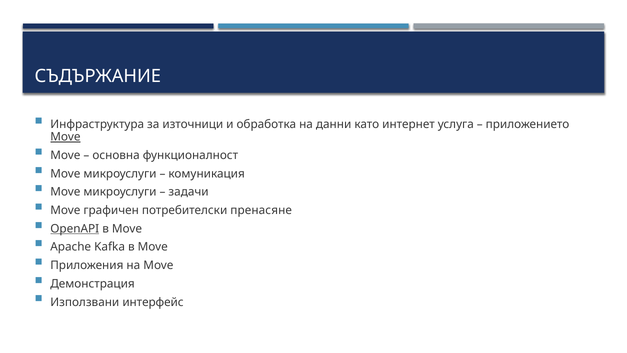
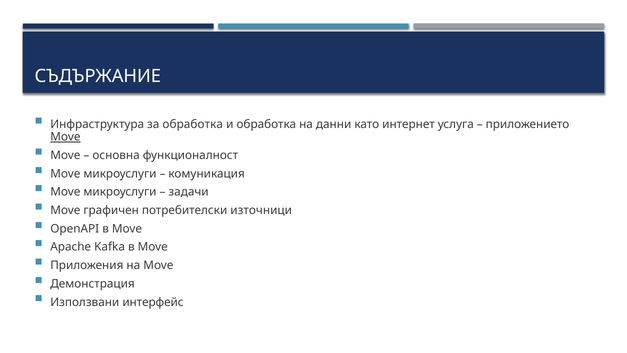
за източници: източници -> обработка (193, 124)
пренасяне: пренасяне -> източници (261, 210)
OpenAPI underline: present -> none (75, 229)
